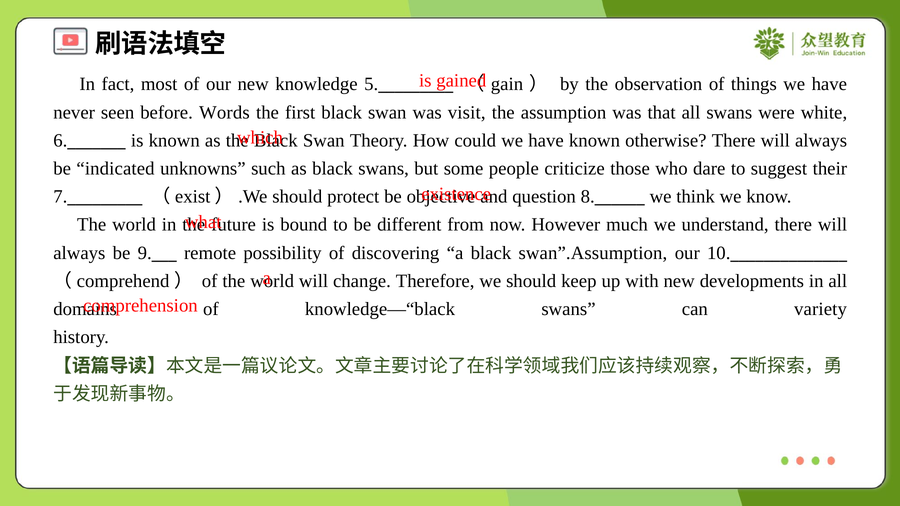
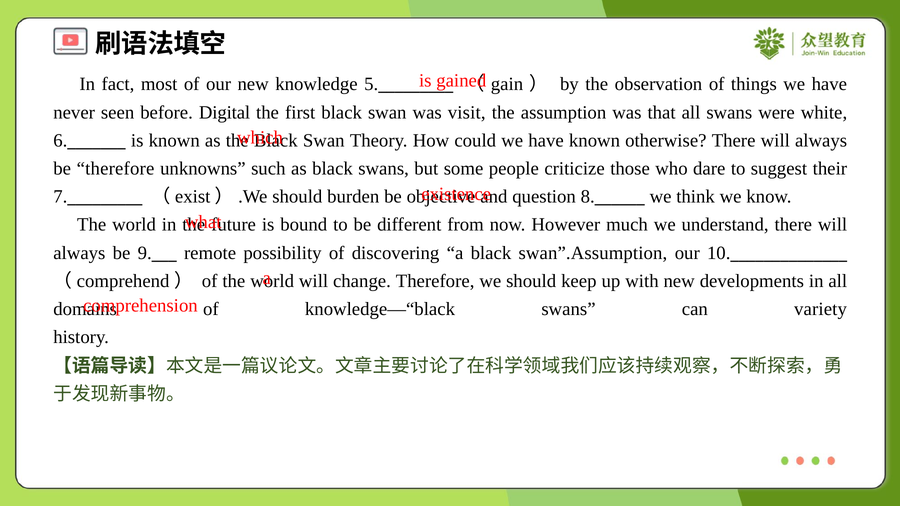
Words: Words -> Digital (225, 112)
be indicated: indicated -> therefore (115, 169)
protect: protect -> burden (353, 197)
